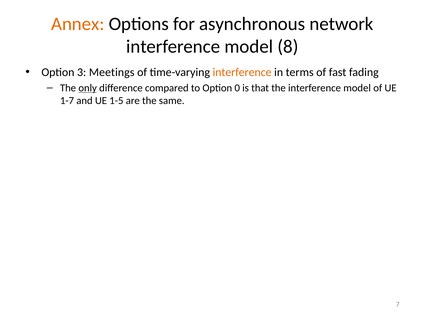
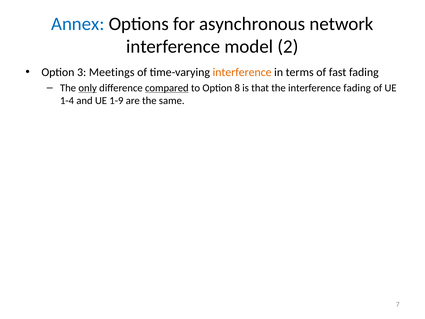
Annex colour: orange -> blue (78, 24)
8: 8 -> 2 (288, 47)
compared underline: none -> present (167, 88)
0: 0 -> 8 (237, 88)
the interference model: model -> fading (357, 88)
1-7: 1-7 -> 1-4 (67, 101)
1-5: 1-5 -> 1-9 (116, 101)
